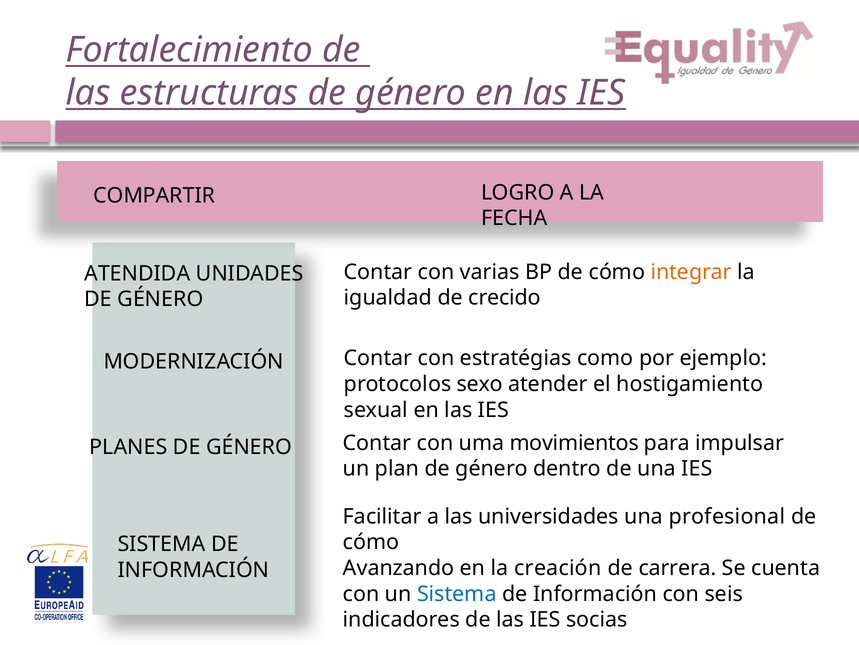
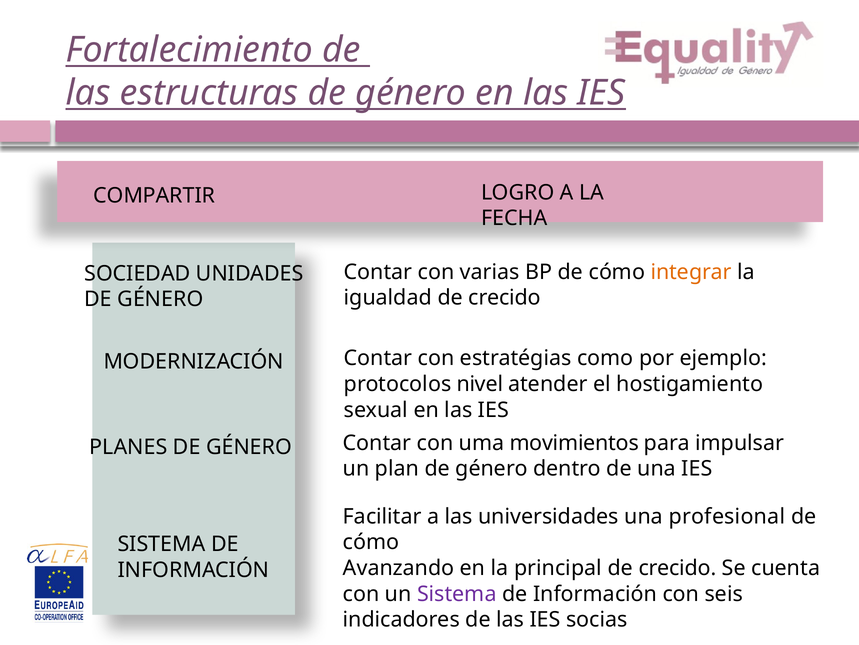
ATENDIDA: ATENDIDA -> SOCIEDAD (137, 273)
sexo: sexo -> nivel (480, 384)
creación: creación -> principal (558, 568)
carrera: carrera -> crecido (678, 568)
Sistema colour: blue -> purple (457, 593)
